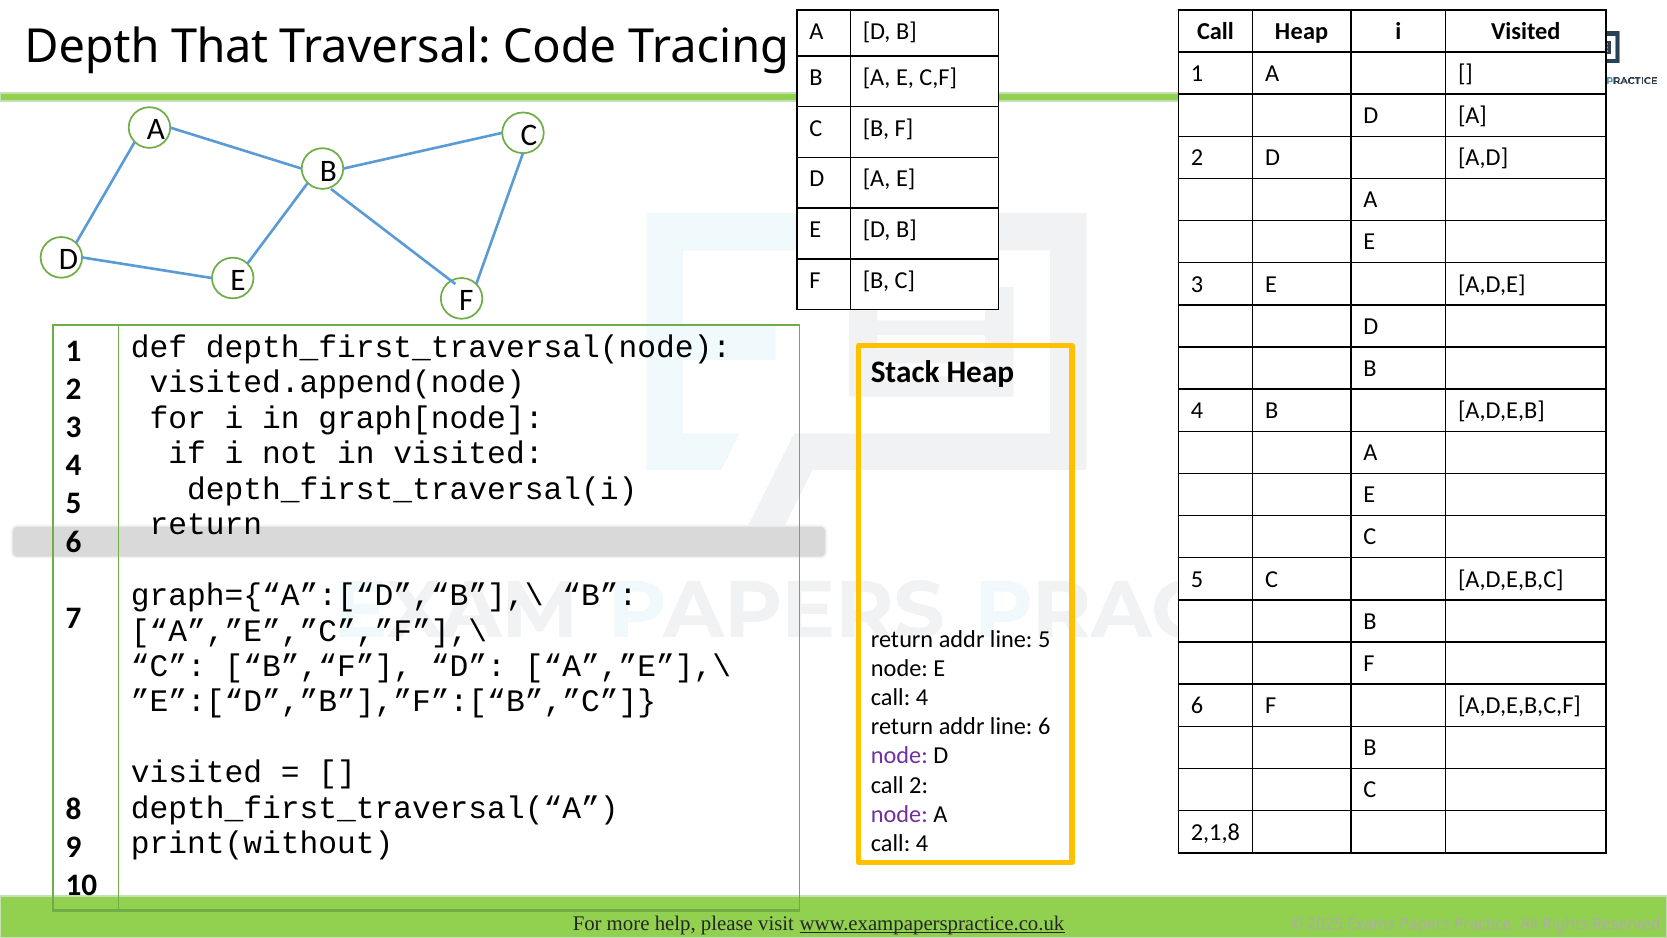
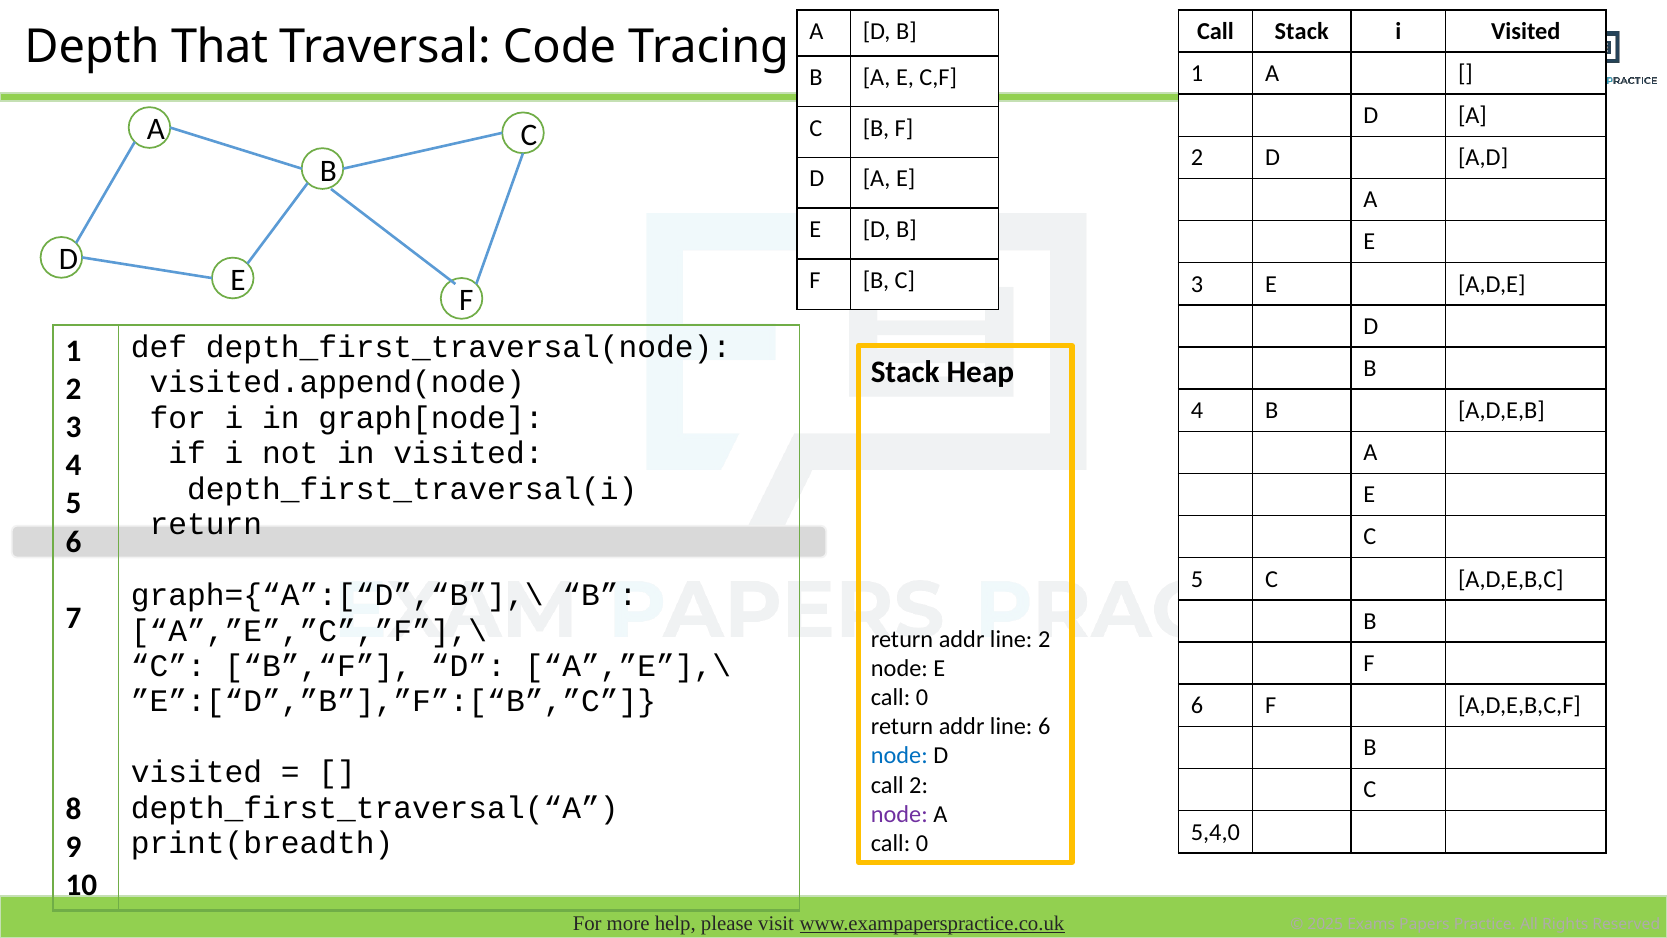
Call Heap: Heap -> Stack (1302, 31)
line 5: 5 -> 2 (1044, 639)
4: 4 -> 0 (922, 697)
node colour: purple -> blue (899, 756)
2,1,8: 2,1,8 -> 5,4,0 (1215, 832)
print(without: print(without -> print(breadth (262, 843)
4: 4 -> 0 (922, 843)
